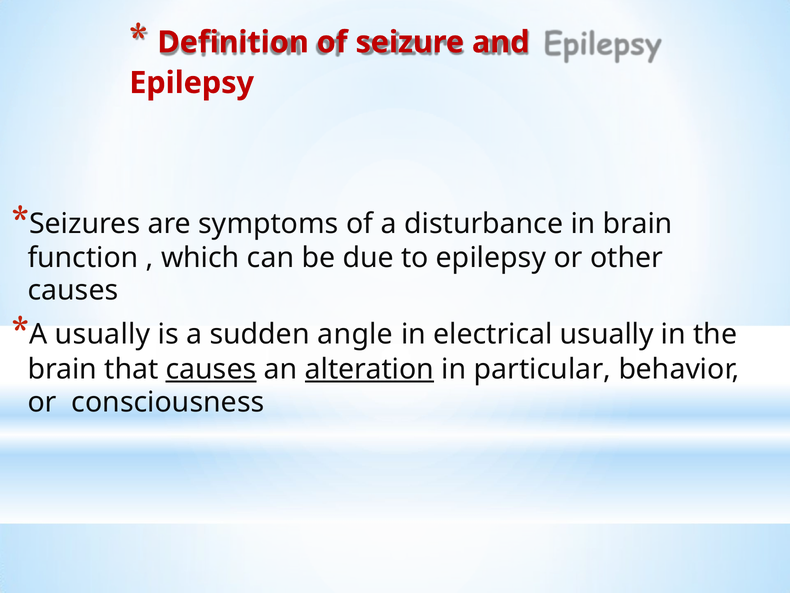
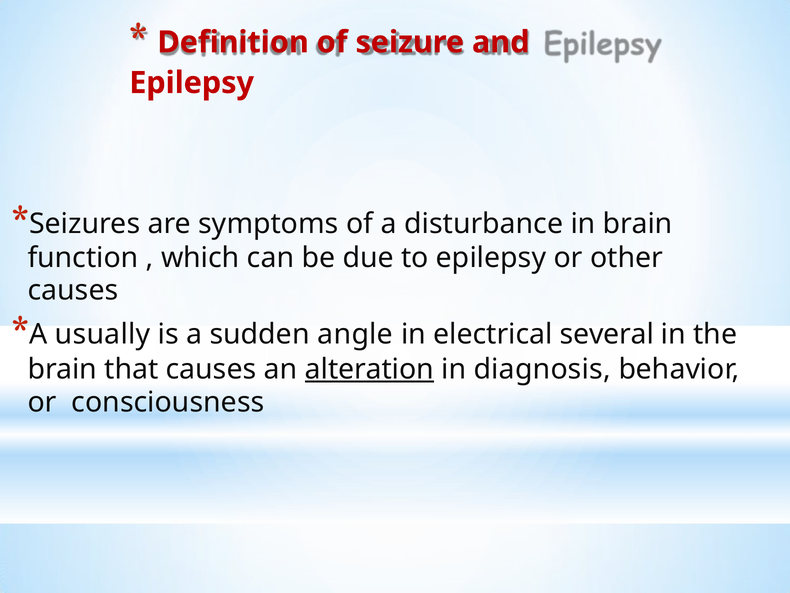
electrical usually: usually -> several (607, 334)
causes underline: present -> none (211, 369)
particular: particular -> diagnosis (542, 369)
